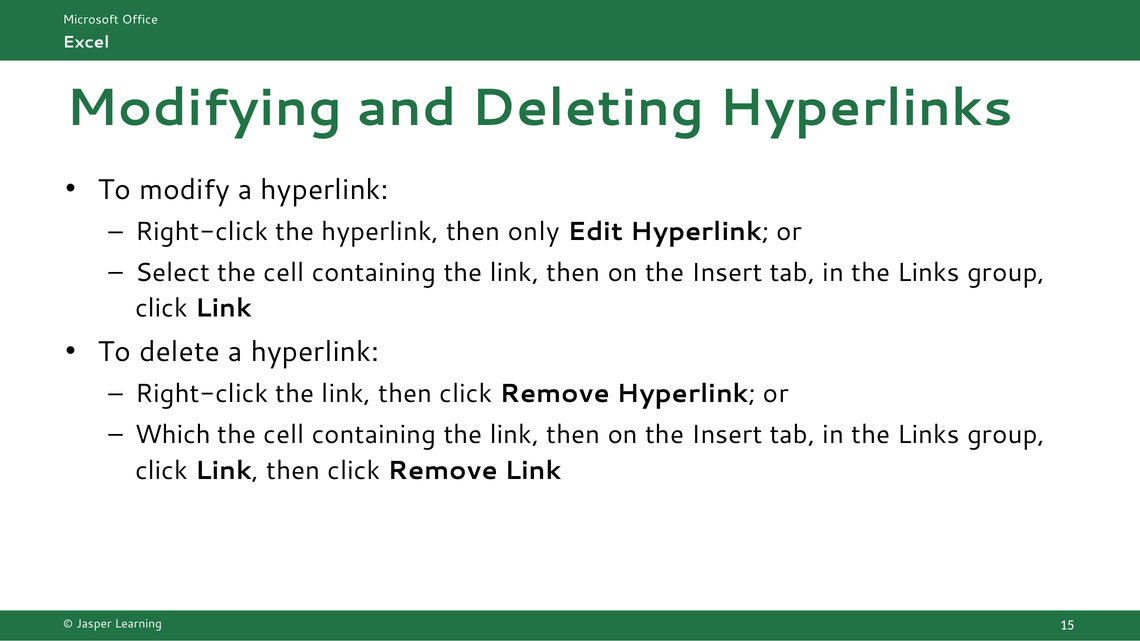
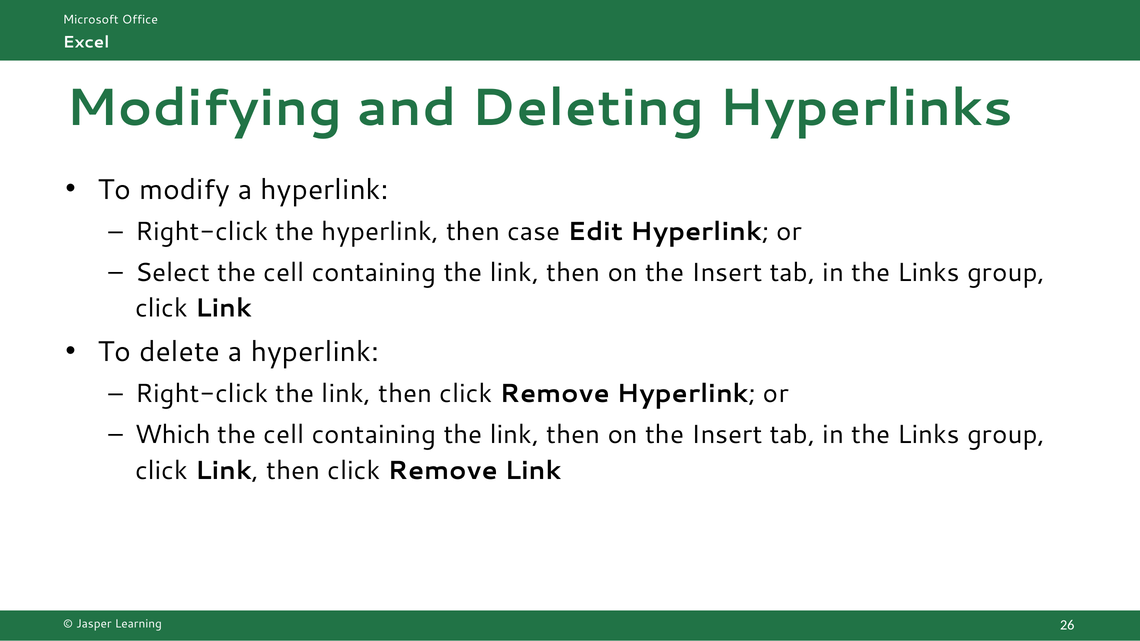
only: only -> case (534, 232)
15: 15 -> 26 (1067, 625)
